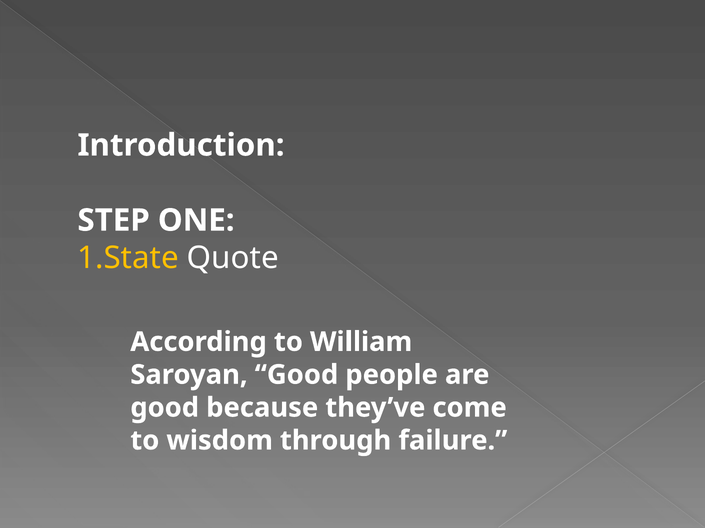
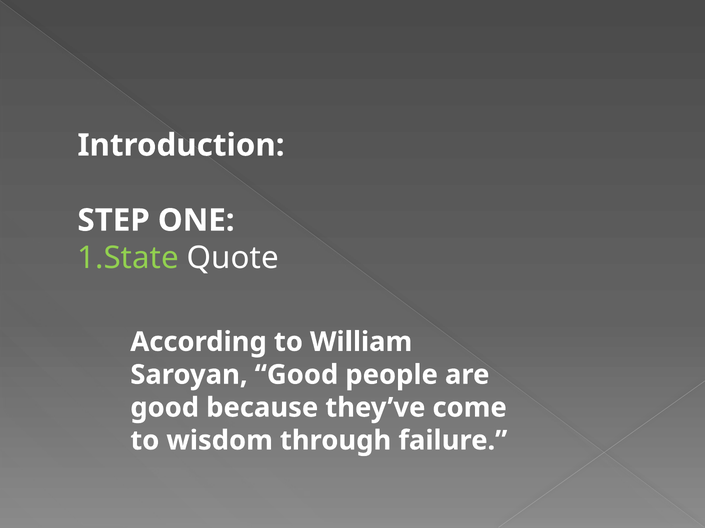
1.State colour: yellow -> light green (128, 258)
